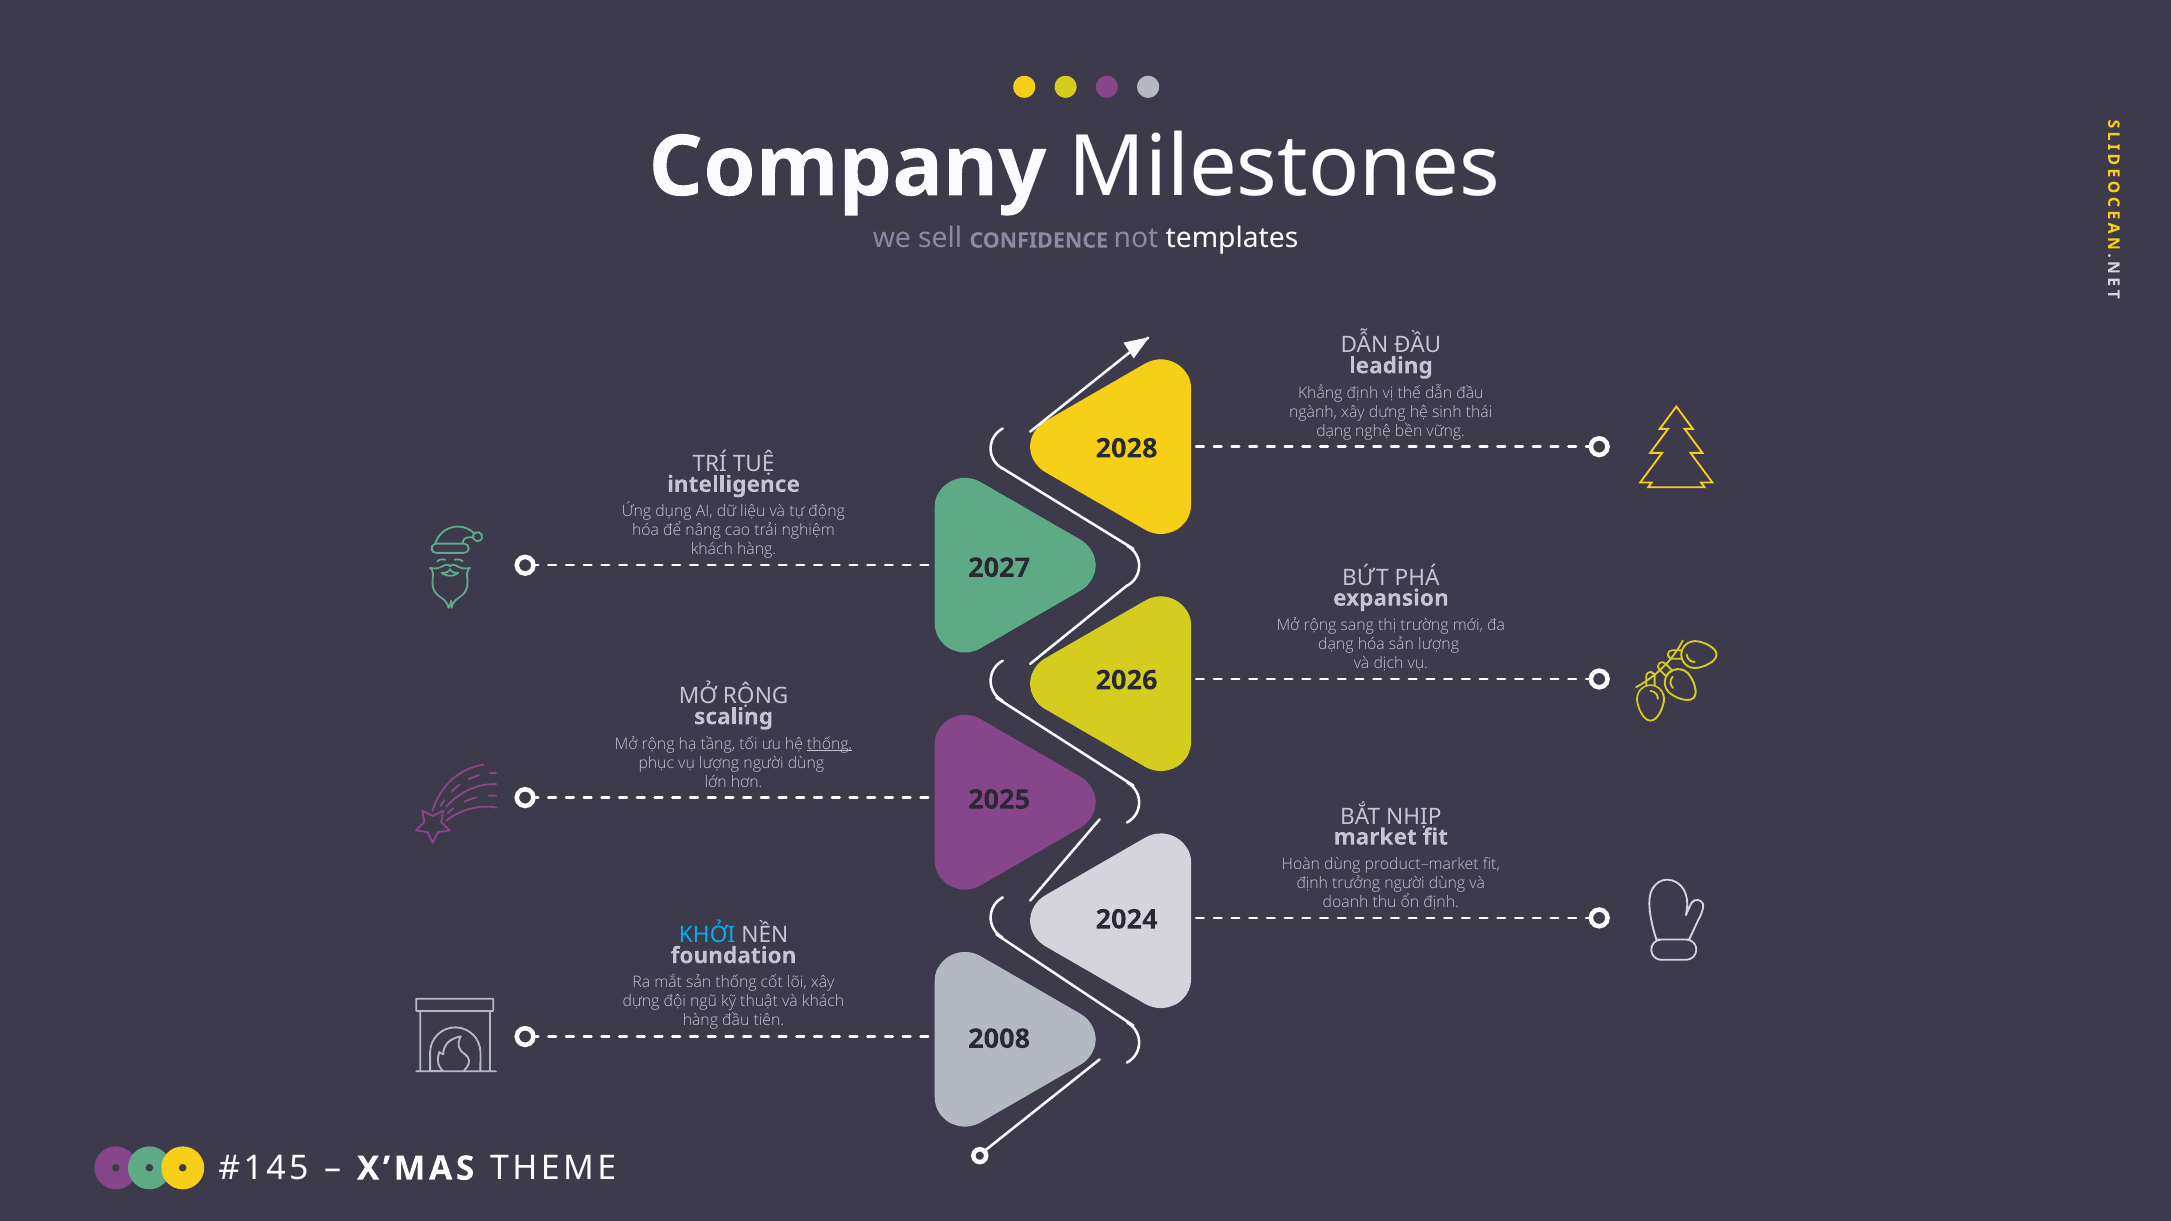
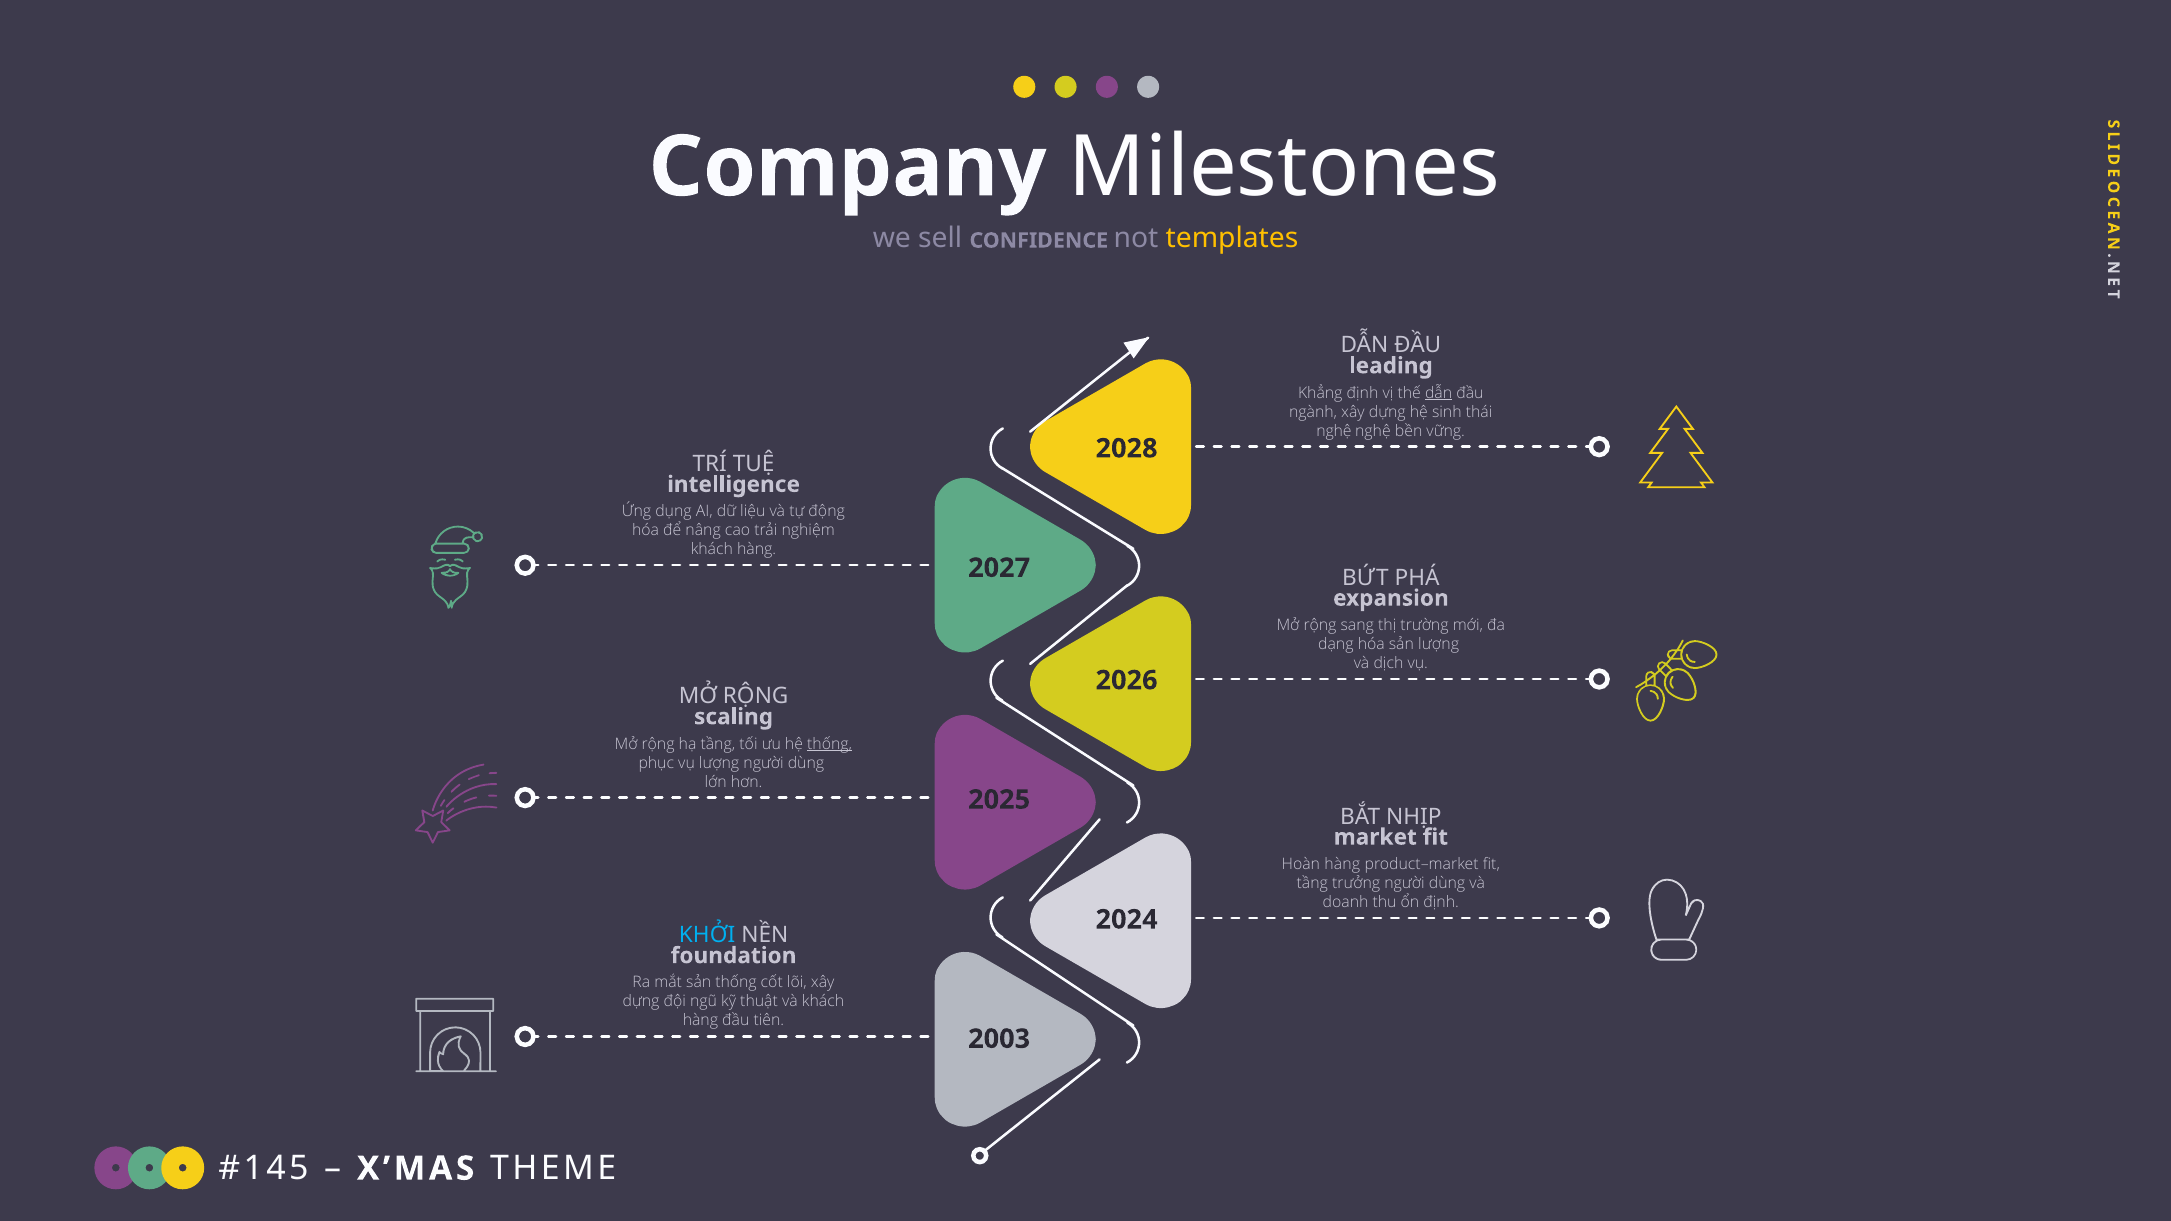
templates colour: white -> yellow (1232, 238)
dẫn underline: none -> present (1439, 393)
dạng: dạng -> nghệ (1334, 431)
Hoàn dùng: dùng -> hàng (1342, 864)
định: định -> tầng (1312, 883)
2008: 2008 -> 2003 (999, 1039)
